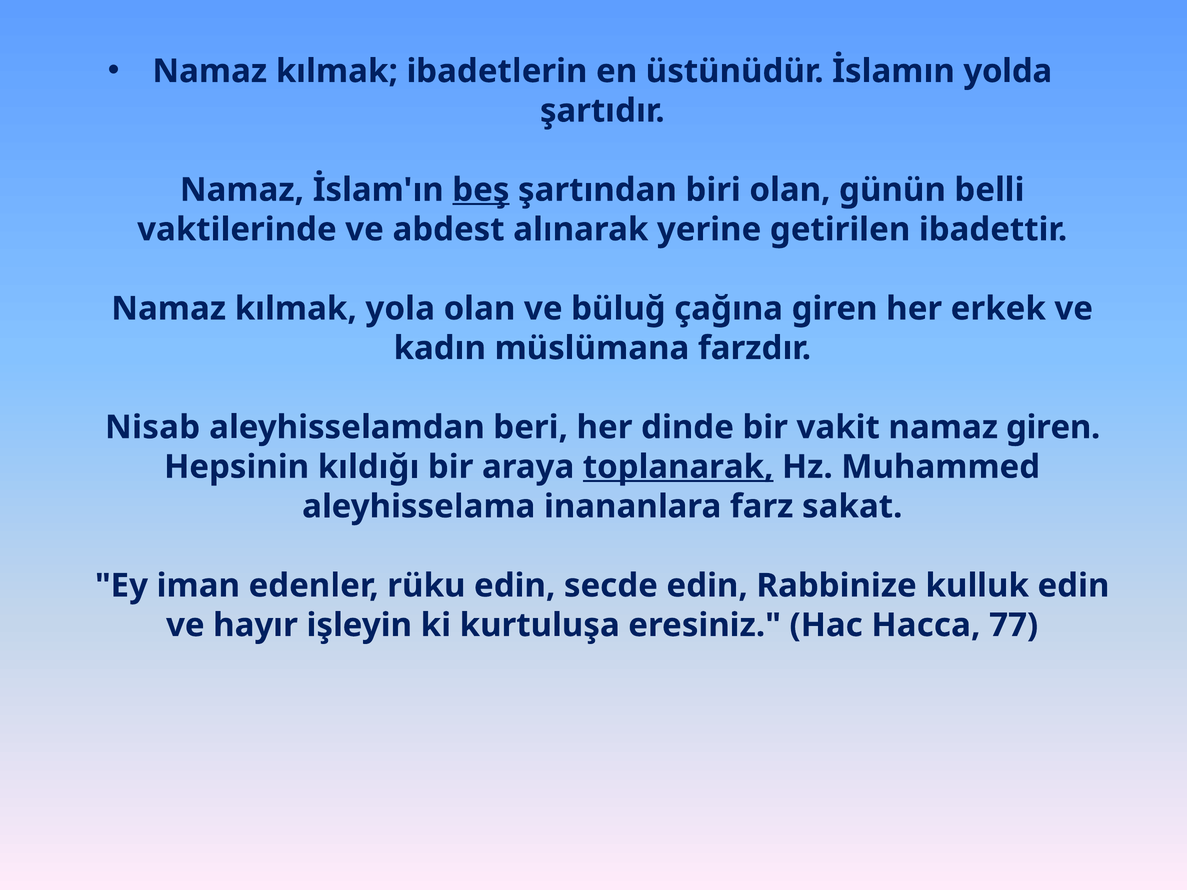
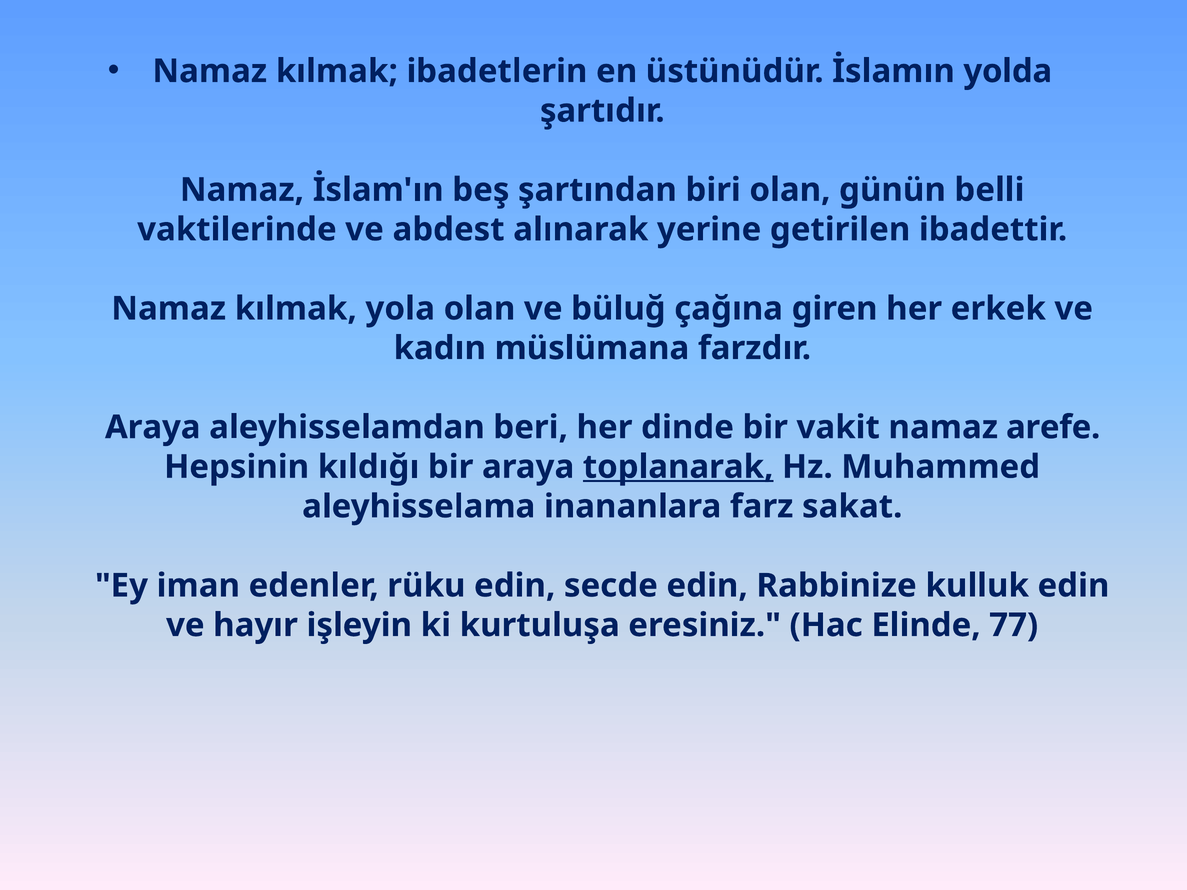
beş underline: present -> none (481, 190)
Nisab: Nisab -> Araya (153, 427)
namaz giren: giren -> arefe (1053, 427)
Hacca: Hacca -> Elinde (926, 625)
